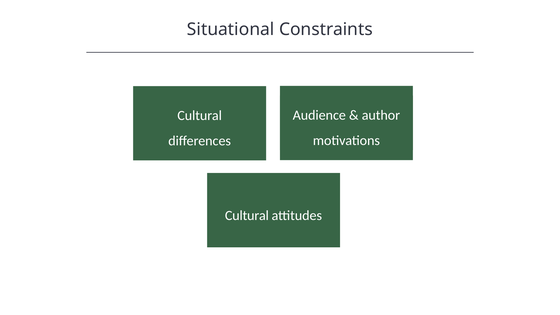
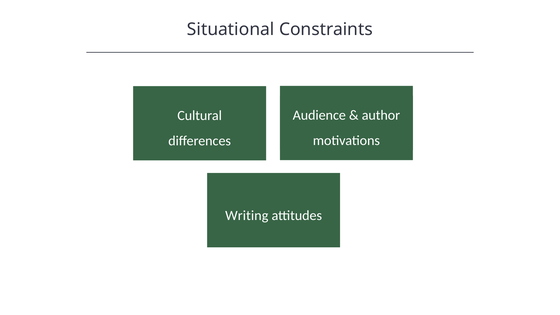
Cultural: Cultural -> Writing (247, 215)
